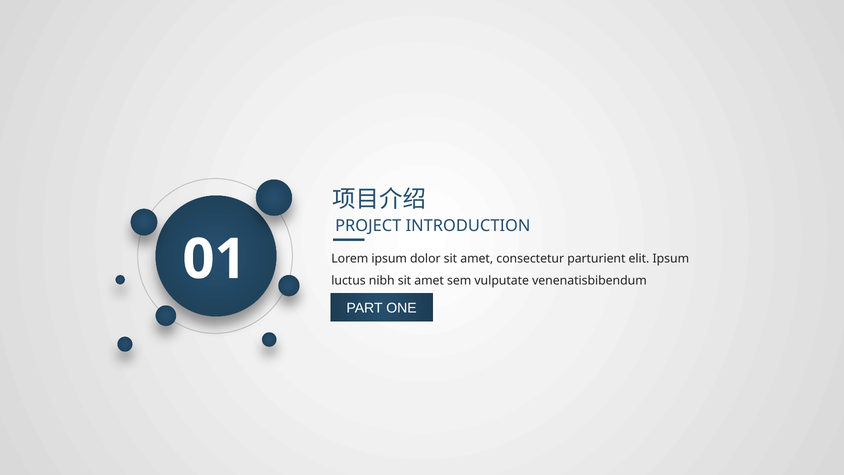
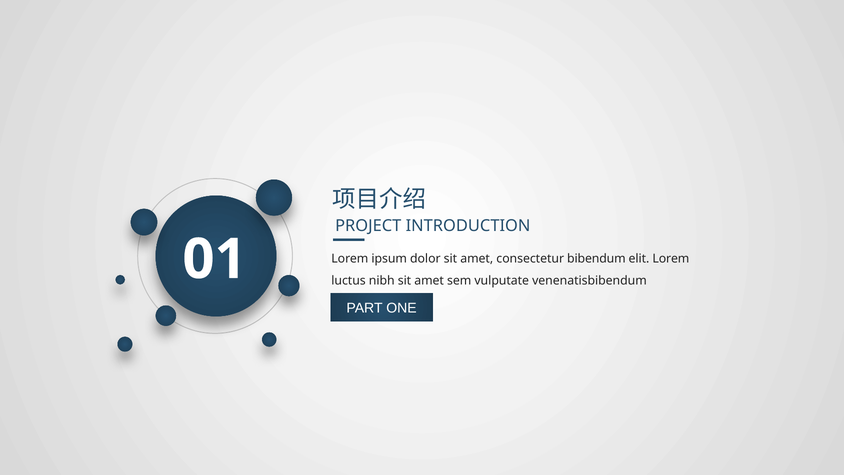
parturient: parturient -> bibendum (596, 259)
elit Ipsum: Ipsum -> Lorem (671, 259)
